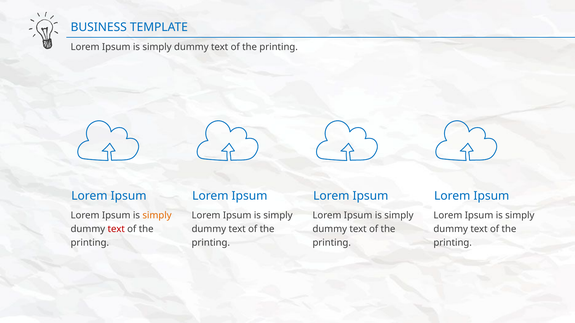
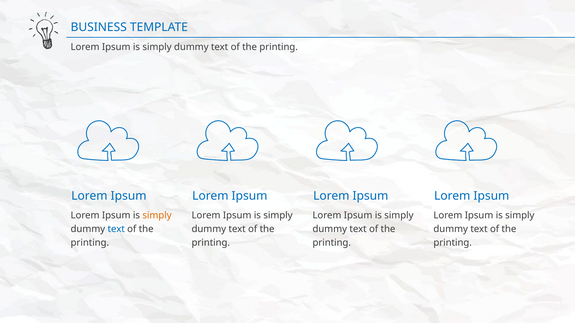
text colour: red -> blue (116, 229)
